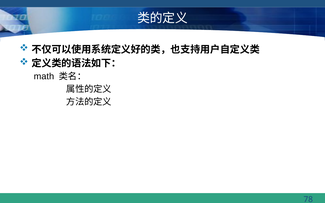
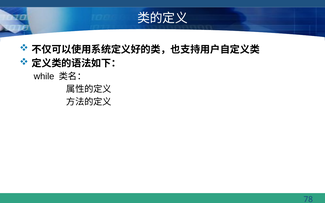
math: math -> while (44, 77)
